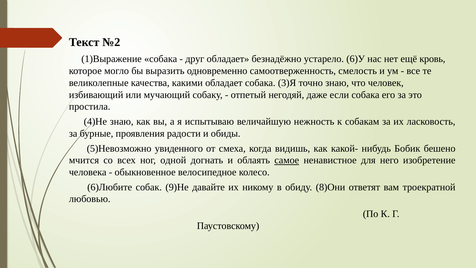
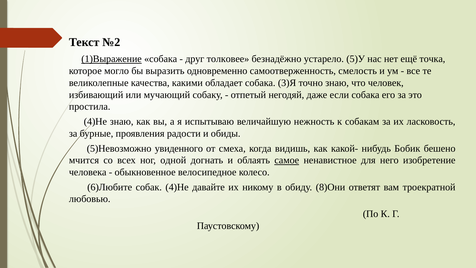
1)Выражение underline: none -> present (112, 59)
друг обладает: обладает -> толковее (228, 59)
6)У: 6)У -> 5)У (356, 59)
кровь: кровь -> точка (432, 59)
собак 9)Не: 9)Не -> 4)Не (177, 187)
